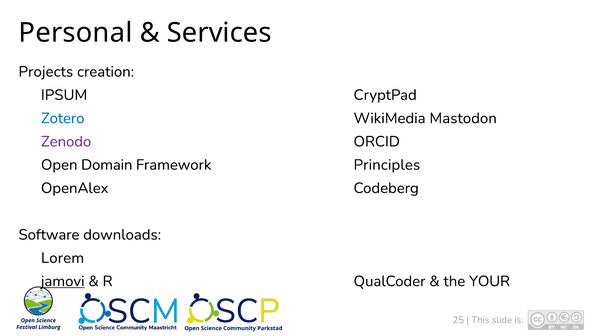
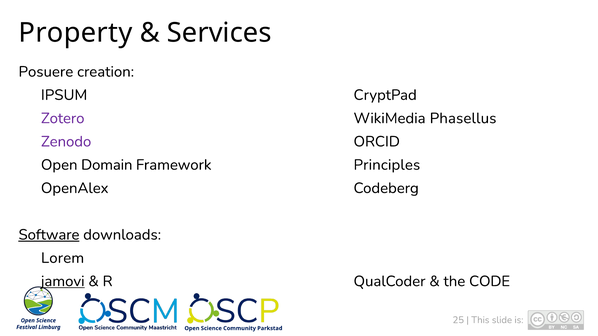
Personal: Personal -> Property (75, 33)
Projects: Projects -> Posuere (46, 72)
Zotero colour: blue -> purple (63, 118)
Mastodon: Mastodon -> Phasellus (463, 118)
Software underline: none -> present (49, 235)
YOUR: YOUR -> CODE (490, 282)
